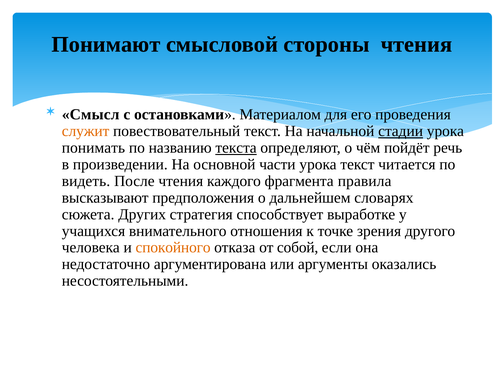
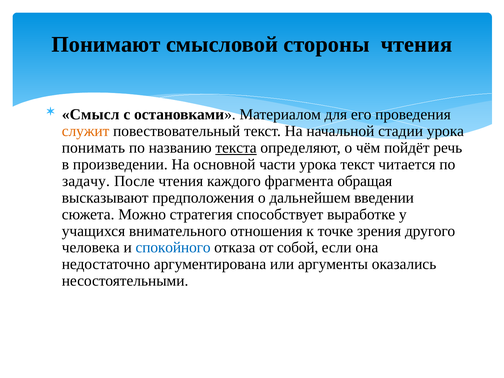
стадии underline: present -> none (401, 131)
видеть: видеть -> задачу (86, 181)
правила: правила -> обращая (365, 181)
словарях: словарях -> введении (384, 198)
Других: Других -> Можно (142, 214)
спокойного colour: orange -> blue (173, 248)
